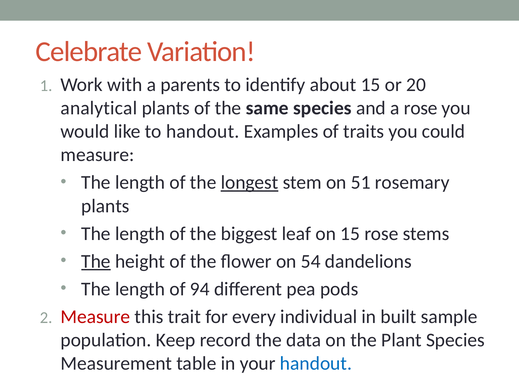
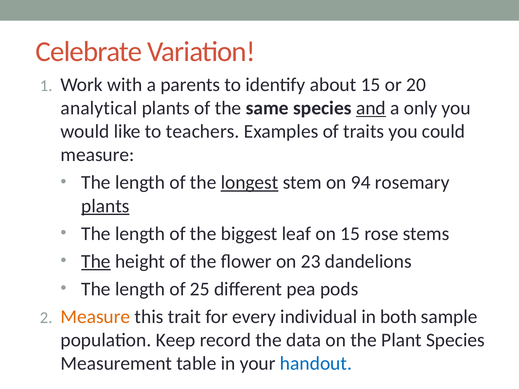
and underline: none -> present (371, 108)
a rose: rose -> only (421, 108)
to handout: handout -> teachers (203, 132)
51: 51 -> 94 (361, 183)
plants underline: none -> present (105, 206)
54: 54 -> 23 (311, 261)
94: 94 -> 25 (200, 289)
Measure colour: red -> orange (95, 317)
built: built -> both (399, 317)
